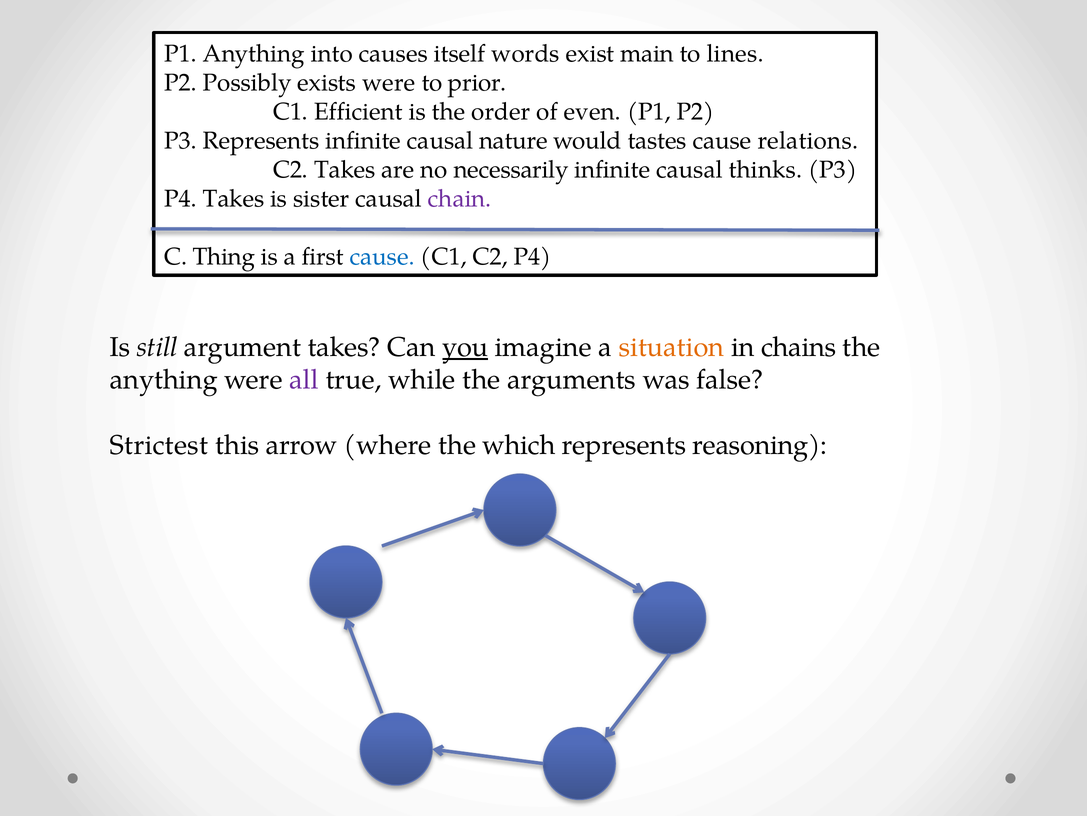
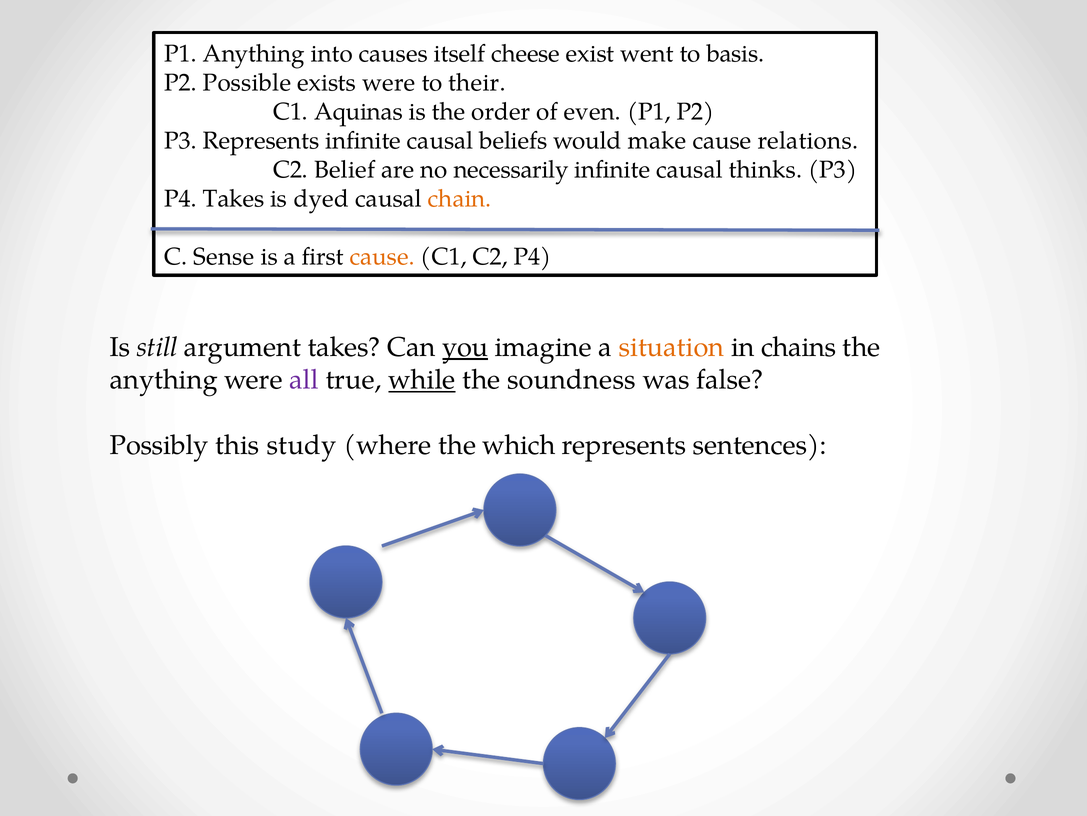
words: words -> cheese (526, 54)
main: main -> went (647, 54)
lines: lines -> basis (735, 54)
Possibly: Possibly -> Possible (247, 83)
prior: prior -> their (477, 83)
Efficient: Efficient -> Aquinas (358, 112)
nature: nature -> beliefs (513, 141)
tastes: tastes -> make (657, 141)
C2 Takes: Takes -> Belief (345, 170)
sister: sister -> dyed (321, 199)
chain colour: purple -> orange (460, 199)
Thing: Thing -> Sense (224, 257)
cause colour: blue -> orange (382, 257)
while underline: none -> present (422, 380)
arguments: arguments -> soundness (571, 380)
Strictest: Strictest -> Possibly (159, 445)
arrow: arrow -> study (301, 445)
reasoning: reasoning -> sentences (760, 445)
